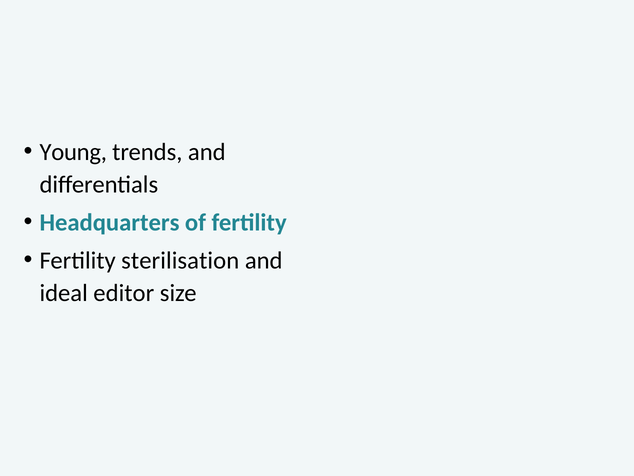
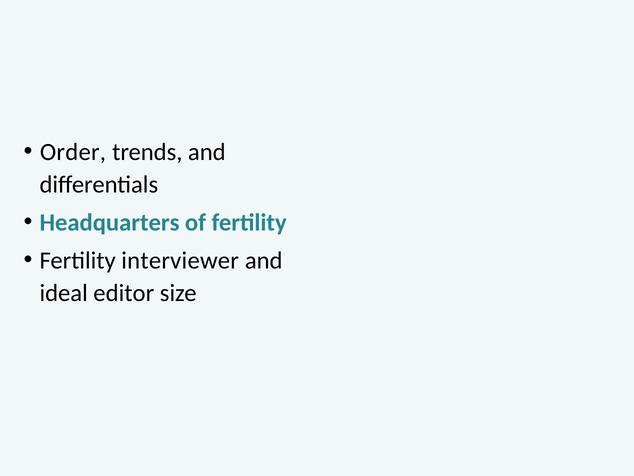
Young: Young -> Order (73, 152)
sterilisation: sterilisation -> interviewer (180, 260)
